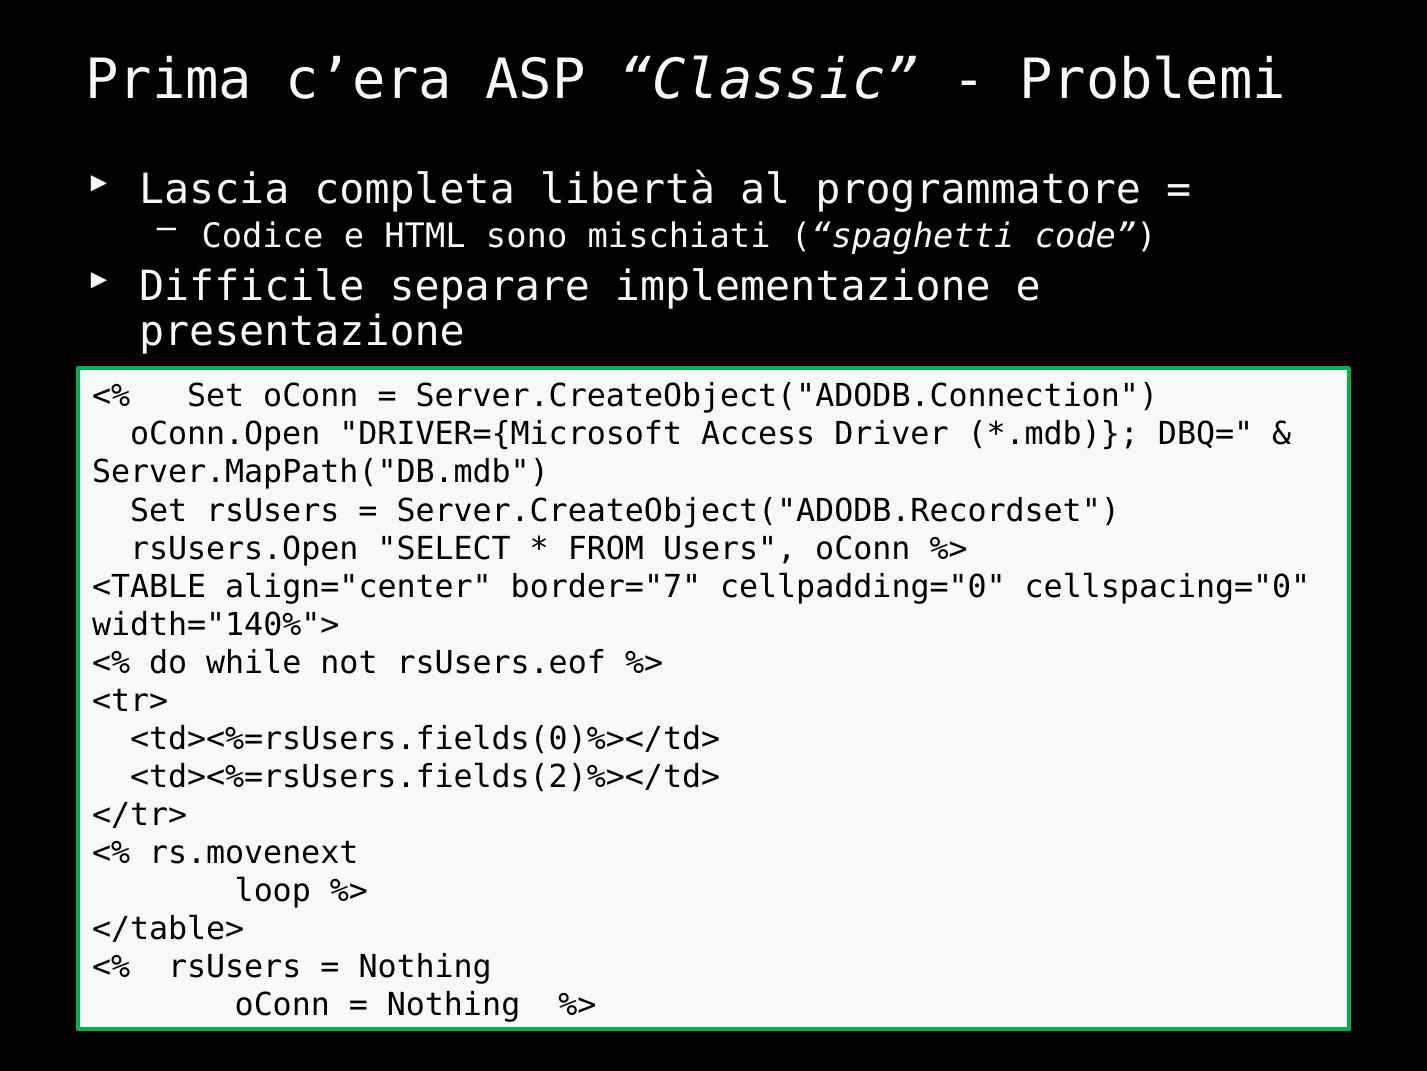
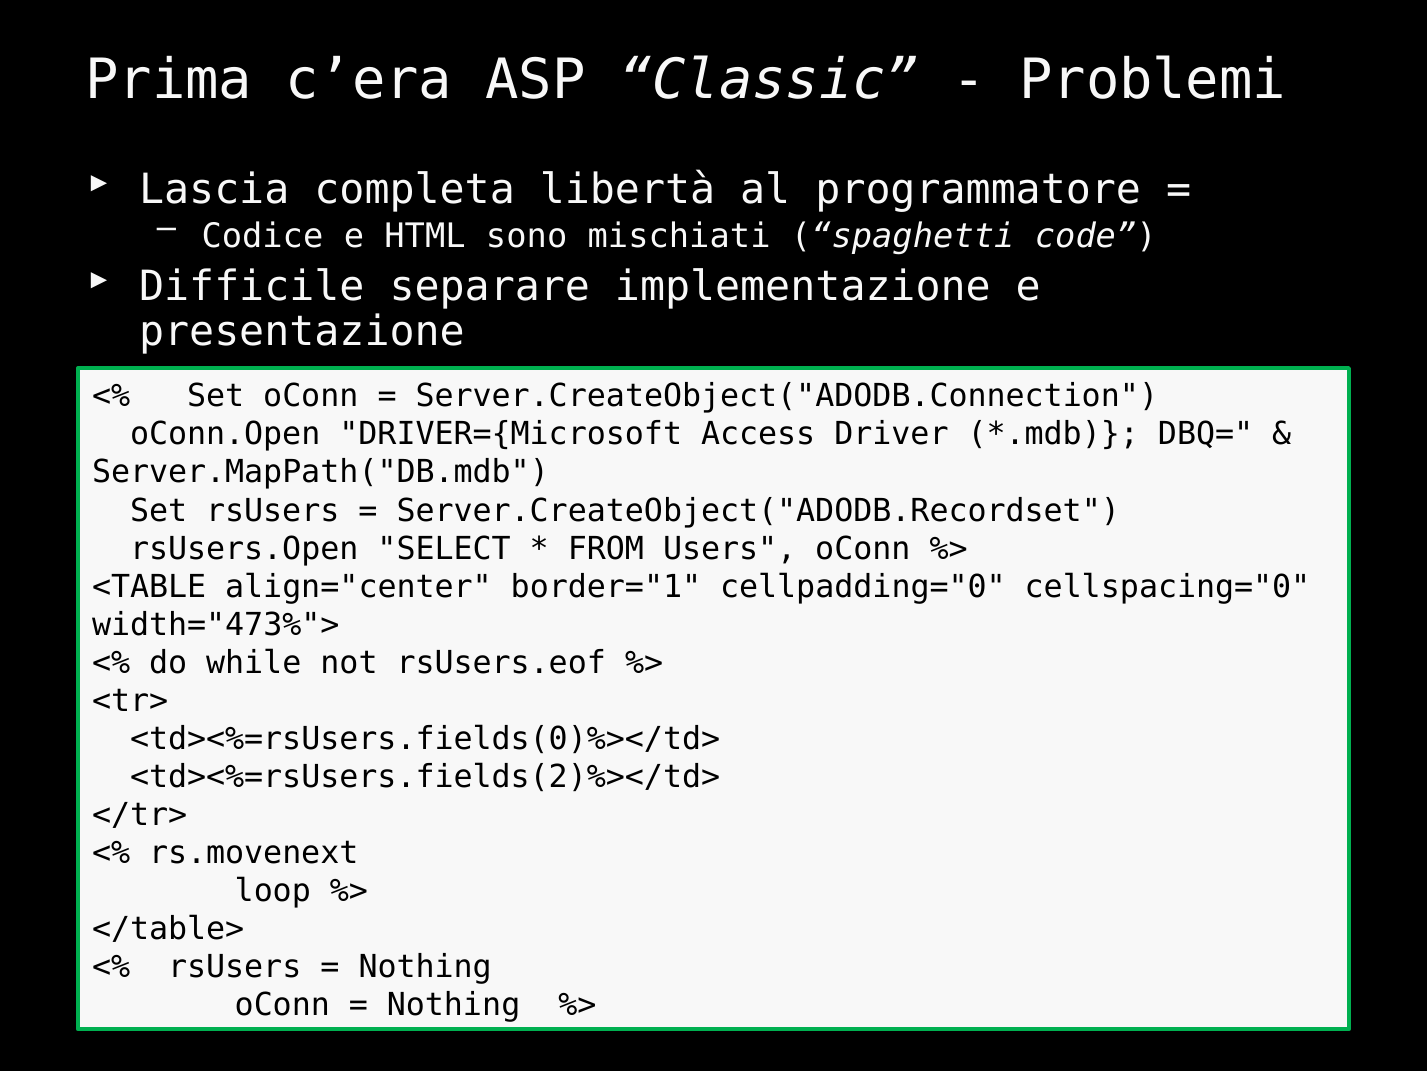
border="7: border="7 -> border="1 (606, 586)
width="140%">: width="140%"> -> width="473%"> (216, 624)
